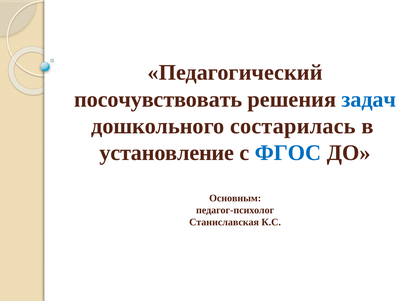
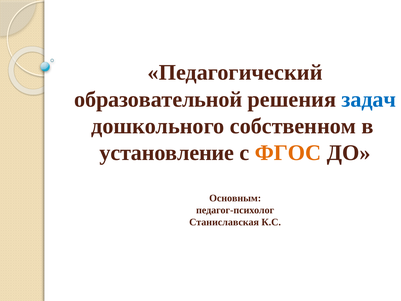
посочувствовать: посочувствовать -> образовательной (158, 99)
состарилась: состарилась -> собственном (293, 126)
ФГОС colour: blue -> orange (288, 153)
